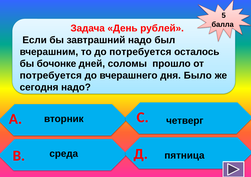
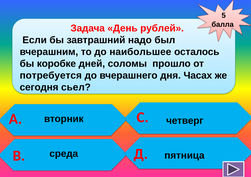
до потребуется: потребуется -> наибольшее (140, 52)
бочонке: бочонке -> коробке (56, 64)
Было: Было -> Часах (198, 75)
сегодня надо: надо -> сьел (76, 87)
